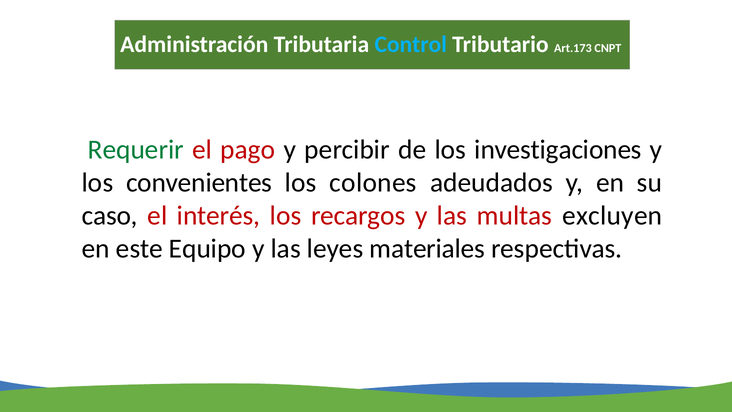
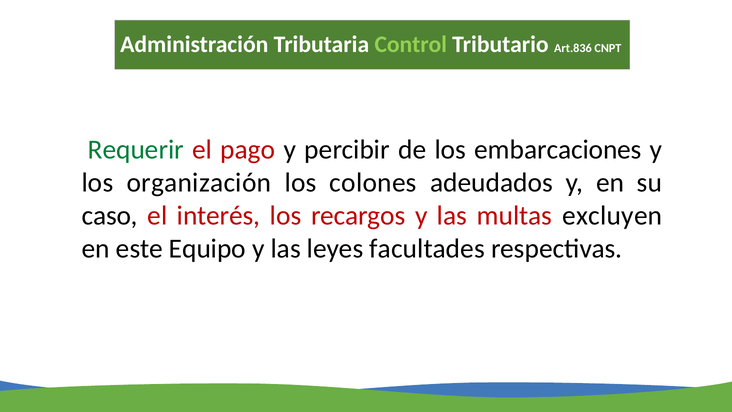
Control colour: light blue -> light green (411, 45)
Art.173: Art.173 -> Art.836 (573, 48)
investigaciones: investigaciones -> embarcaciones (558, 150)
convenientes: convenientes -> organización (199, 183)
materiales: materiales -> facultades (427, 249)
